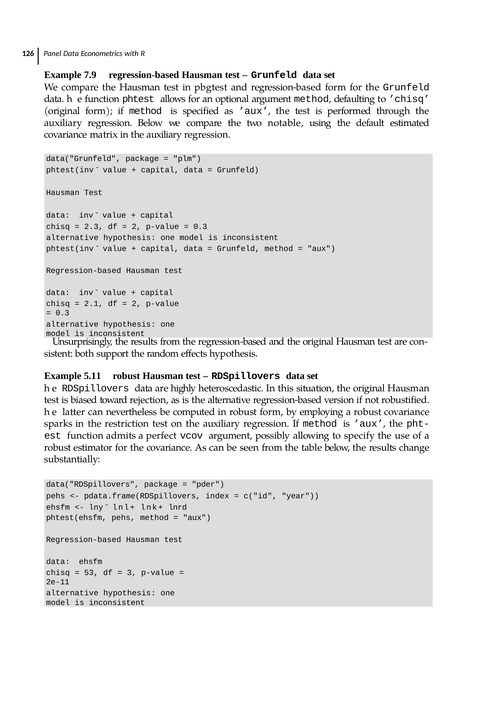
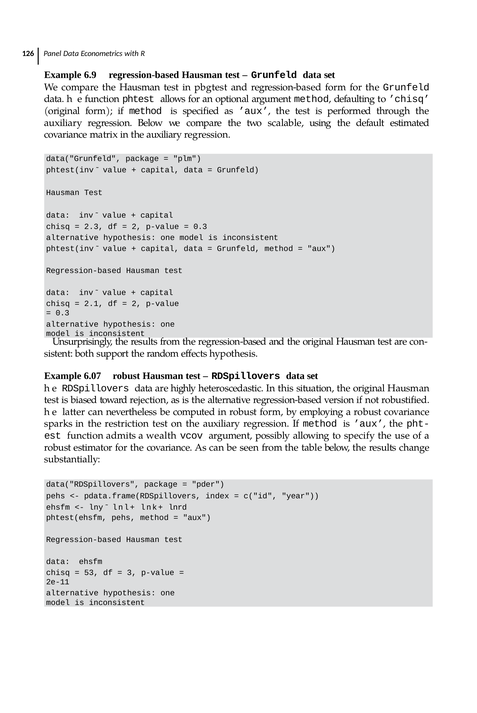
7.9: 7.9 -> 6.9 (90, 75)
notable: notable -> scalable (286, 123)
5.11: 5.11 -> 6.07 (92, 376)
perfect: perfect -> wealth (161, 435)
